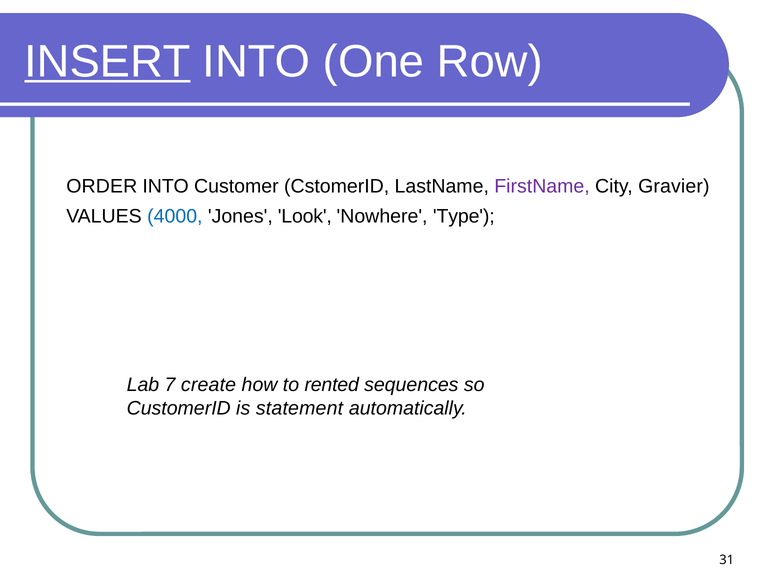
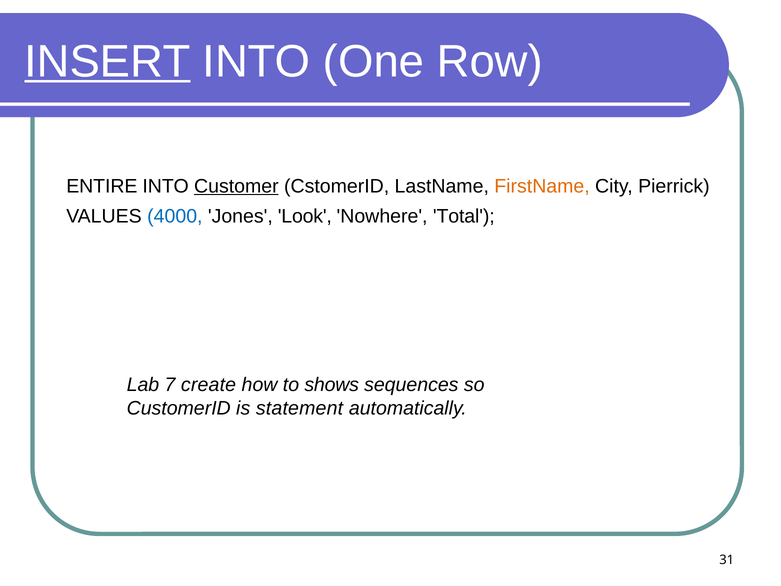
ORDER: ORDER -> ENTIRE (102, 186)
Customer underline: none -> present (236, 186)
FirstName colour: purple -> orange (542, 186)
Gravier: Gravier -> Pierrick (674, 186)
Type: Type -> Total (464, 216)
rented: rented -> shows (332, 384)
